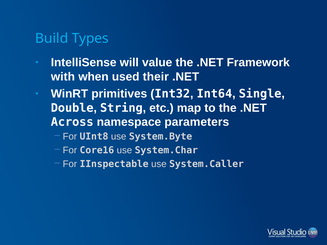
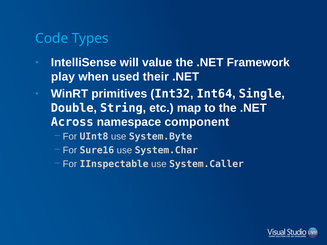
Build: Build -> Code (52, 38)
with: with -> play (63, 77)
parameters: parameters -> component (197, 122)
Core16: Core16 -> Sure16 (97, 150)
